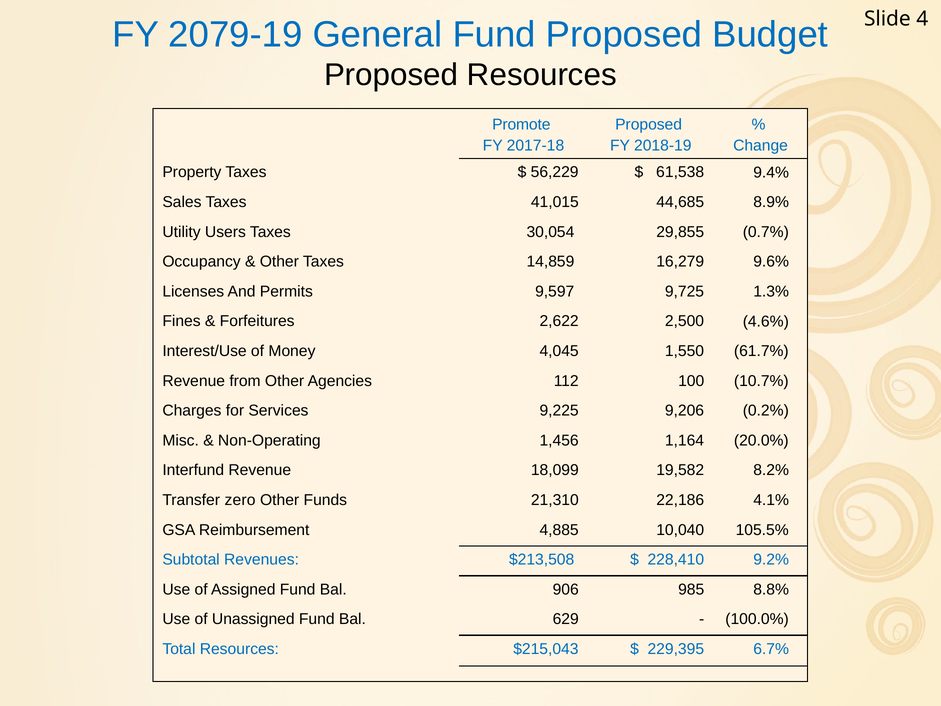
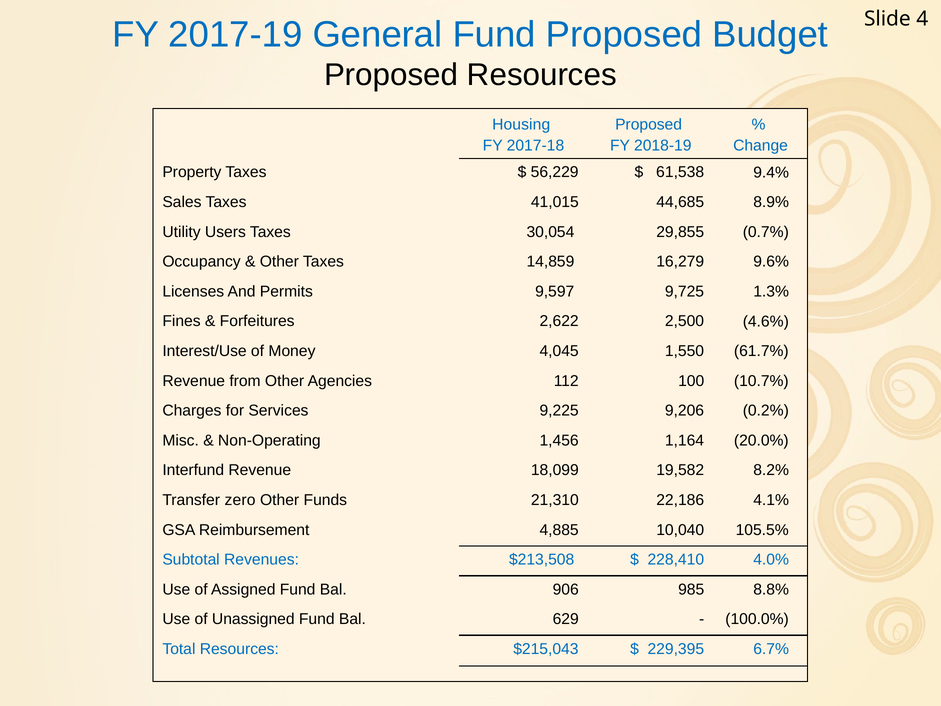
2079-19: 2079-19 -> 2017-19 (235, 35)
Promote: Promote -> Housing (521, 125)
9.2%: 9.2% -> 4.0% (771, 560)
